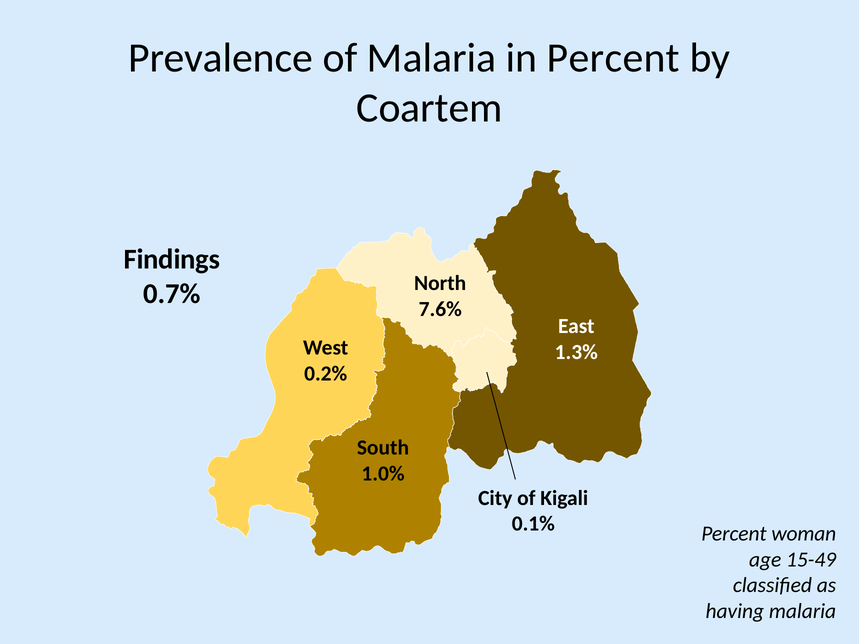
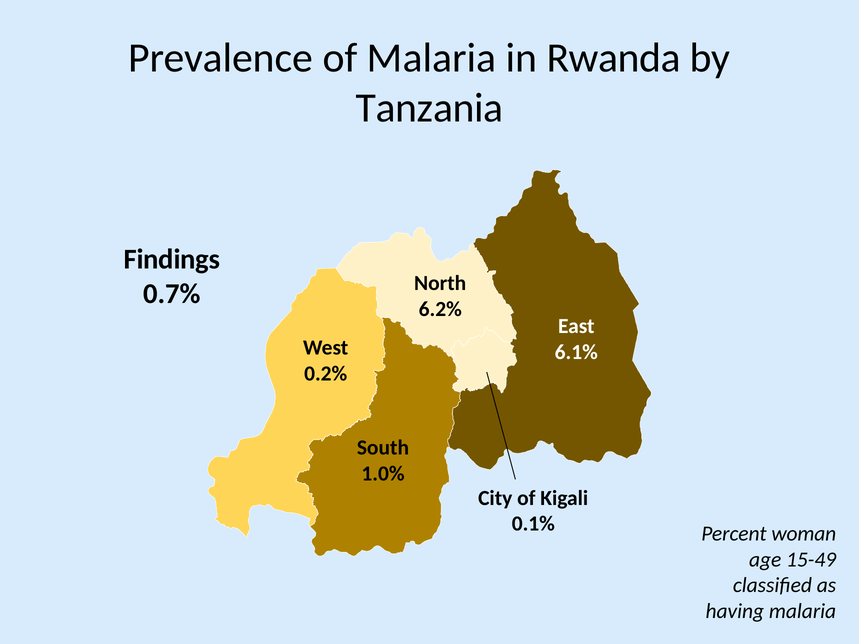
in Percent: Percent -> Rwanda (614, 58)
Coartem: Coartem -> Tanzania (430, 108)
7.6%: 7.6% -> 6.2% (440, 309)
1.3%: 1.3% -> 6.1% (576, 352)
